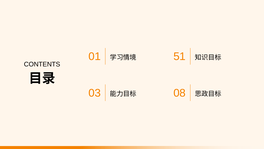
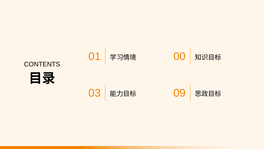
51: 51 -> 00 (180, 56)
08: 08 -> 09 (180, 93)
